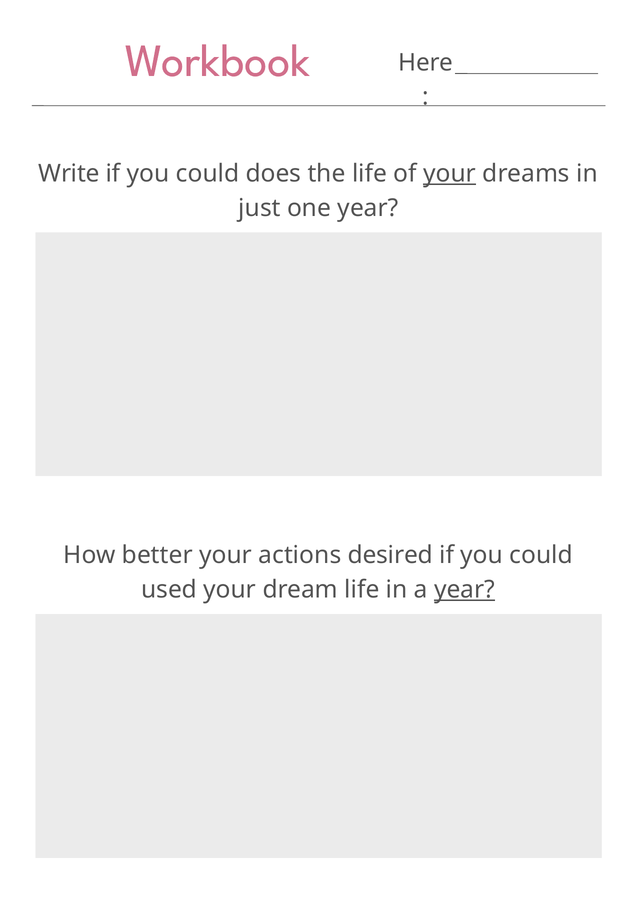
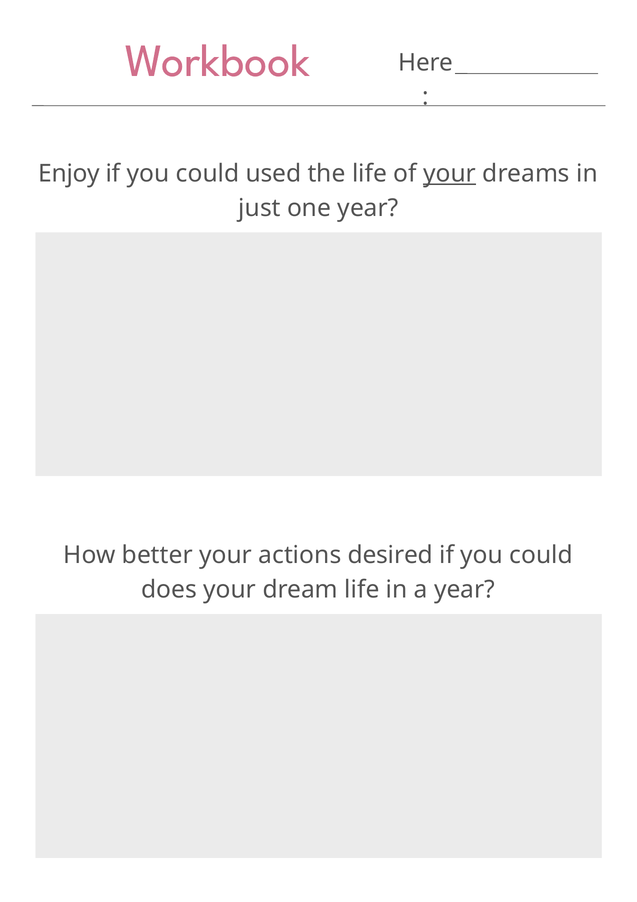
Write: Write -> Enjoy (69, 173)
does: does -> used (274, 173)
used: used -> does (169, 589)
year underline: present -> none (465, 589)
